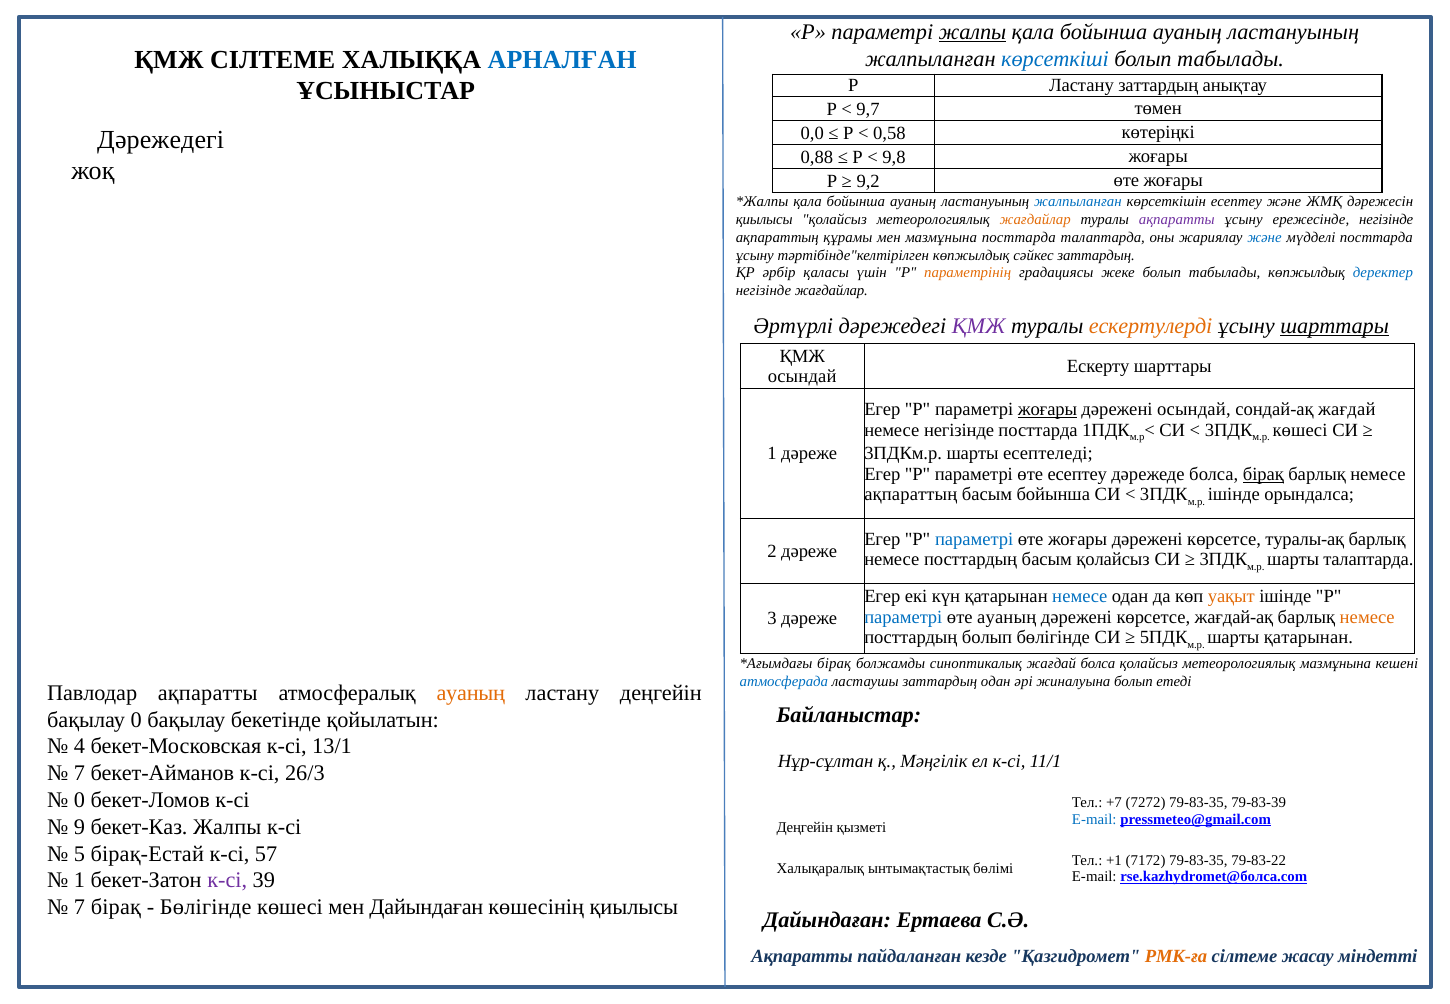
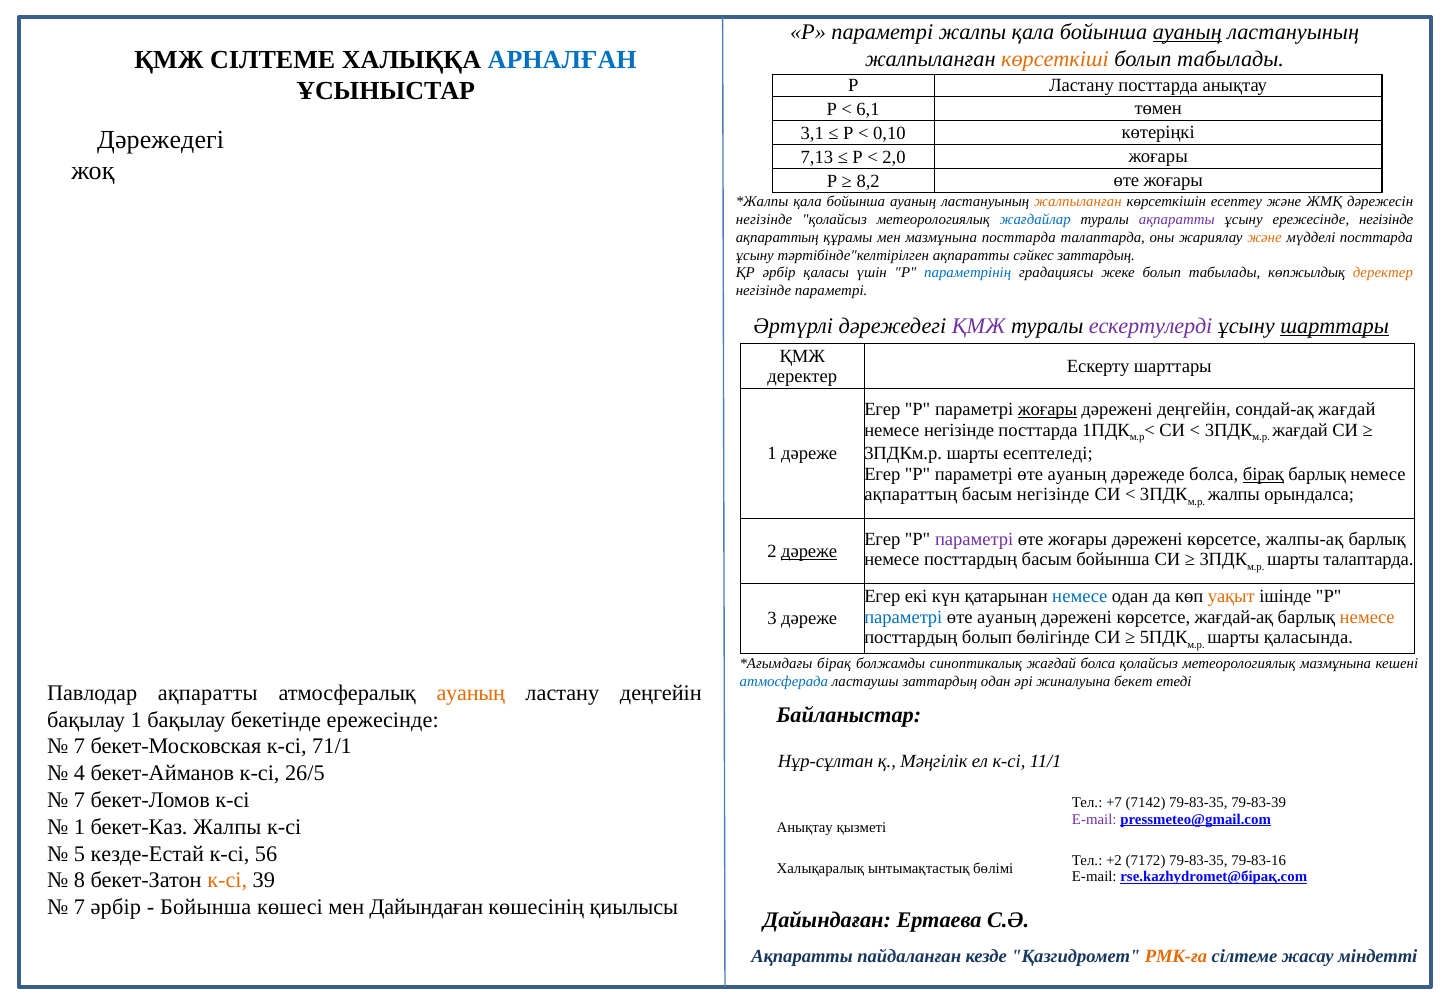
жалпы underline: present -> none (972, 32)
ауаның underline: none -> present (1187, 32)
көрсеткіші colour: blue -> orange (1055, 59)
Ластану заттардың: заттардың -> посттарда (1158, 85)
9,7: 9,7 -> 6,1 (868, 109)
0,0: 0,0 -> 3,1 (812, 133)
0,58: 0,58 -> 0,10 (889, 133)
0,88: 0,88 -> 7,13 (817, 157)
9,8: 9,8 -> 2,0 (894, 157)
9,2: 9,2 -> 8,2 (868, 181)
жалпыланған colour: blue -> orange (1078, 202)
қиылысы: қиылысы -> негізінде (764, 220)
жағдайлар colour: orange -> blue (1035, 220)
және colour: blue -> orange (1264, 237)
тәртібінде"келтірілген көпжылдық: көпжылдық -> ақпаратты (971, 255)
параметрінің colour: orange -> blue (968, 273)
деректер colour: blue -> orange (1383, 273)
негізінде жағдайлар: жағдайлар -> параметрі (831, 291)
ескертулерді colour: orange -> purple (1151, 326)
осындай: осындай -> деректер (802, 376)
дәрежені осындай: осындай -> деңгейін (1194, 410)
көшесі: көшесі -> жағдай (1300, 430)
P параметрі өте есептеу: есептеу -> ауаның (1077, 474)
басым бойынша: бойынша -> негізінде (1053, 495)
ішінде: ішінде -> жалпы (1234, 495)
параметрі colour: blue -> purple (974, 539)
туралы-ақ: туралы-ақ -> жалпы-ақ (1305, 539)
дәреже underline: none -> present (809, 551)
басым қолайсыз: қолайсыз -> бойынша (1113, 560)
шарты қатарынан: қатарынан -> қаласында (1308, 638)
жиналуына болып: болып -> бекет (1133, 681)
бақылау 0: 0 -> 1 (136, 720)
бекетінде қойылатын: қойылатын -> ережесінде (383, 720)
4: 4 -> 7 (80, 746)
13/1: 13/1 -> 71/1 (332, 746)
7: 7 -> 4 (80, 773)
26/3: 26/3 -> 26/5 (305, 773)
0: 0 -> 7 (80, 800)
7272: 7272 -> 7142 (1146, 802)
E-mail colour: blue -> purple (1094, 819)
9: 9 -> 1 (80, 827)
Деңгейін: Деңгейін -> Анықтау (805, 827)
бірақ-Естай: бірақ-Естай -> кезде-Естай (147, 854)
57: 57 -> 56 (266, 854)
+1: +1 -> +2 (1114, 860)
79-83-22: 79-83-22 -> 79-83-16 (1259, 860)
1: 1 -> 8 (80, 880)
к-сі colour: purple -> orange (227, 880)
rse.kazhydromet@болса.com: rse.kazhydromet@болса.com -> rse.kazhydromet@бірақ.com (1214, 877)
7 бірақ: бірақ -> әрбір (116, 907)
Бөлігінде: Бөлігінде -> Бойынша (206, 907)
